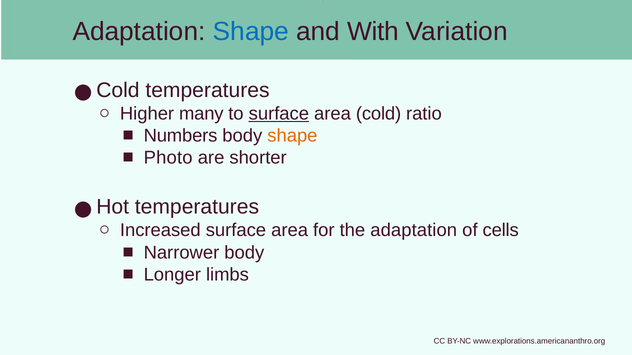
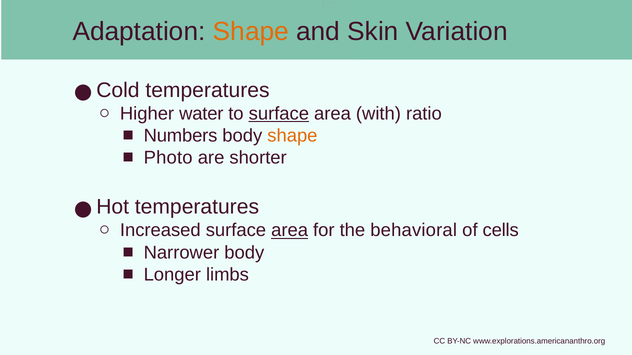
Shape colour: blue -> orange (251, 32)
With: With -> Skin (373, 32)
many: many -> water (201, 114)
area cold: cold -> with (378, 114)
area underline: none -> present (290, 231)
the adaptation: adaptation -> behavioral (414, 231)
